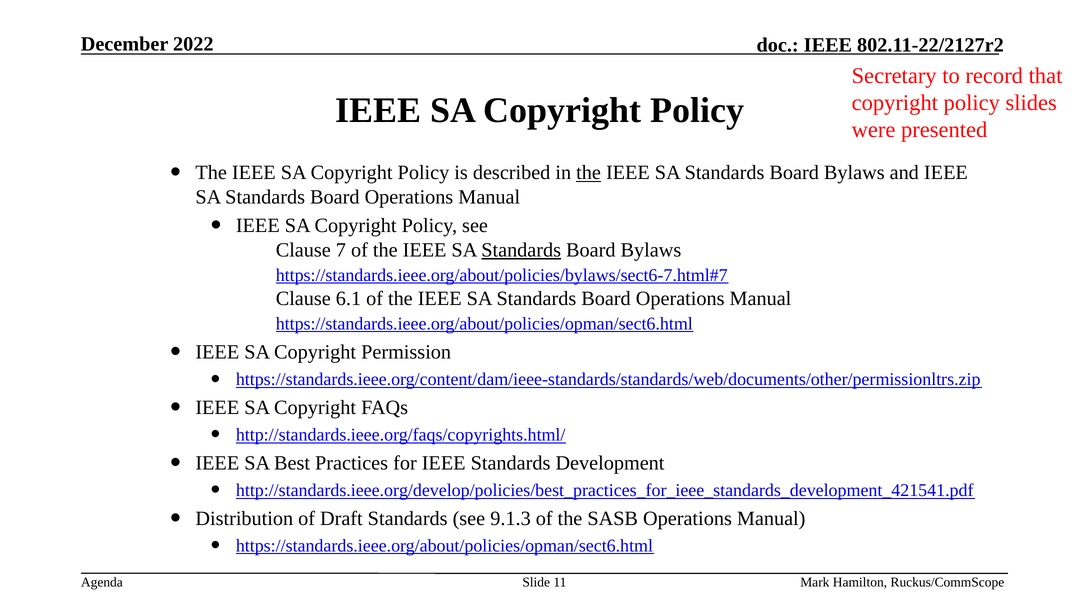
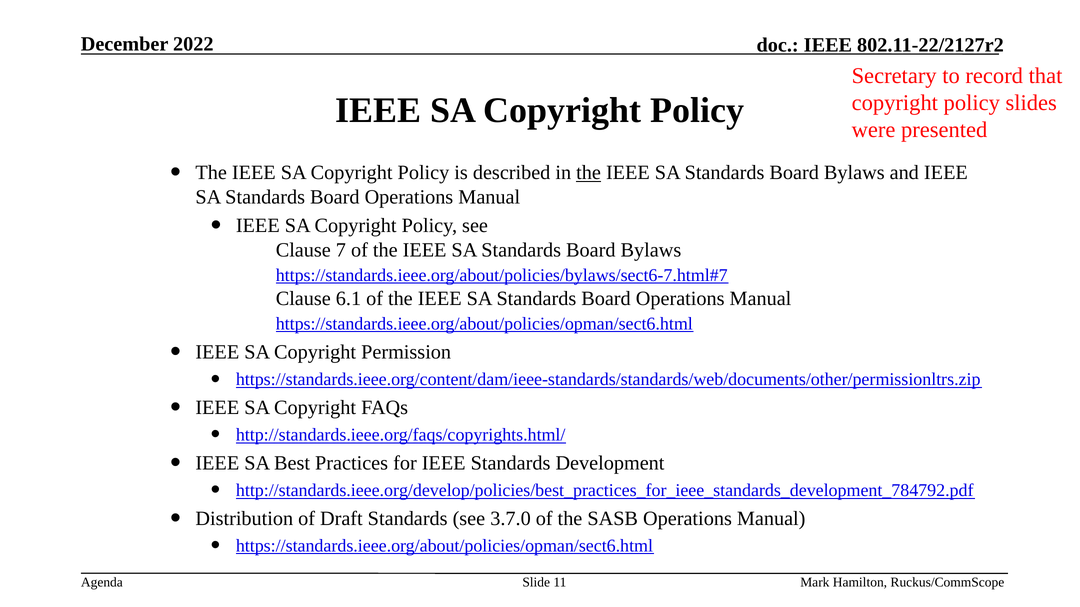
Standards underline: present -> none (521, 250)
http://standards.ieee.org/develop/policies/best_practices_for_ieee_standards_development_421541.pdf: http://standards.ieee.org/develop/policies/best_practices_for_ieee_standards_development_421541.pdf -> http://standards.ieee.org/develop/policies/best_practices_for_ieee_standards_development_784792.pdf (605, 491)
9.1.3: 9.1.3 -> 3.7.0 (511, 519)
